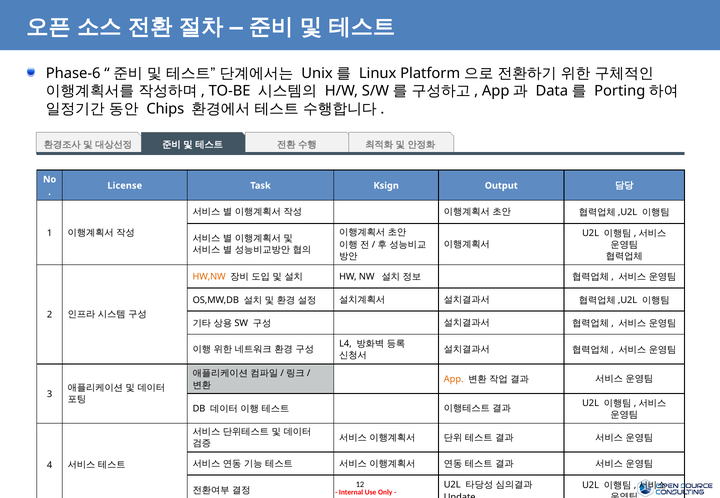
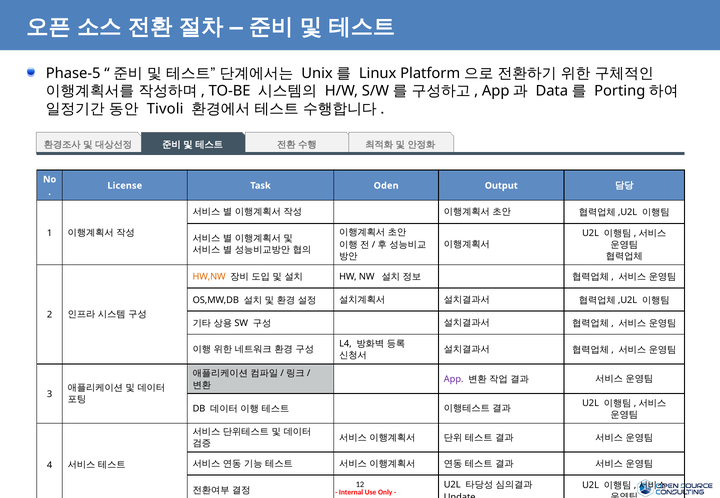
Phase-6: Phase-6 -> Phase-5 (73, 73)
Chips: Chips -> Tivoli (165, 109)
Ksign: Ksign -> Oden (386, 186)
App colour: orange -> purple (454, 380)
